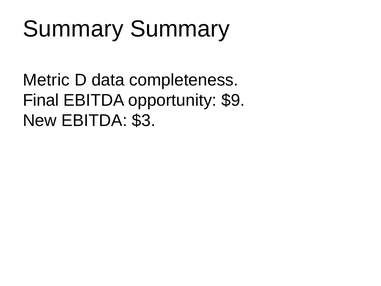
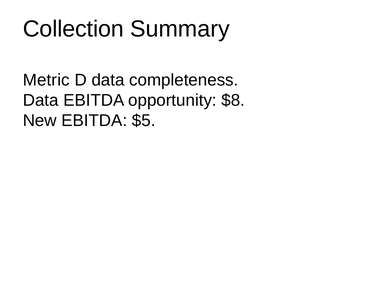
Summary: Summary -> Collection (73, 29)
Final: Final -> Data (41, 100)
$9: $9 -> $8 (233, 100)
$3: $3 -> $5 (144, 121)
